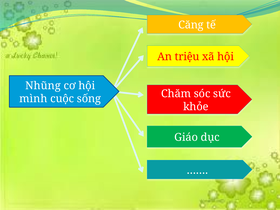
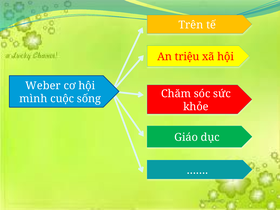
Căng: Căng -> Trên (191, 25)
Nhũng: Nhũng -> Weber (43, 86)
